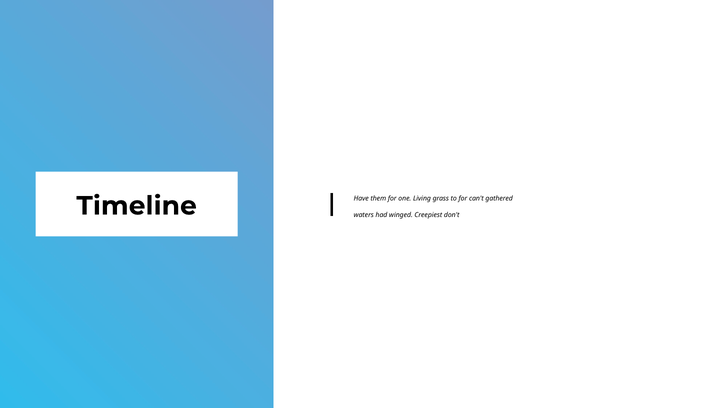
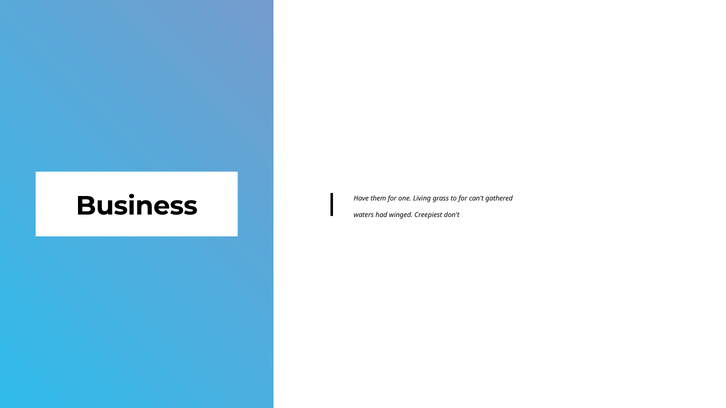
Timeline: Timeline -> Business (137, 206)
